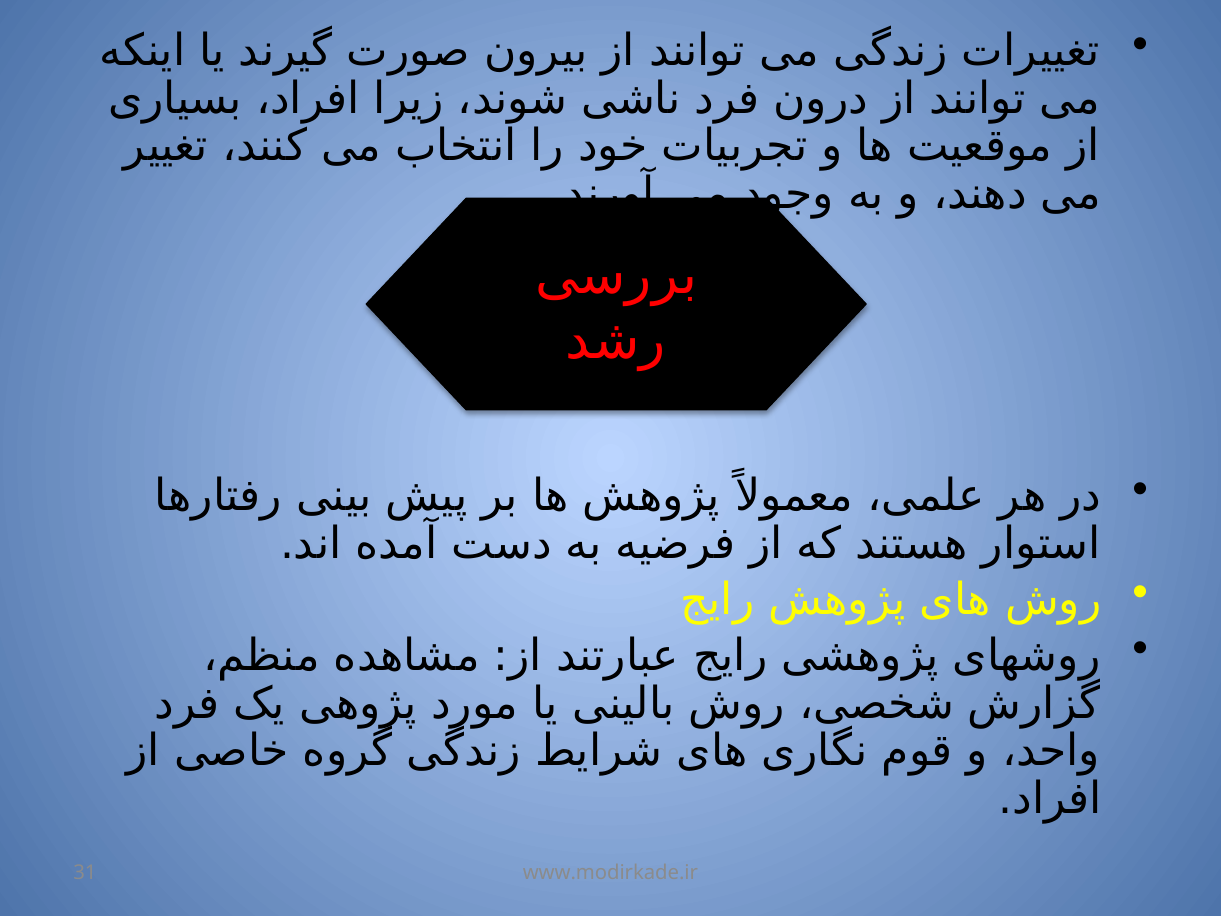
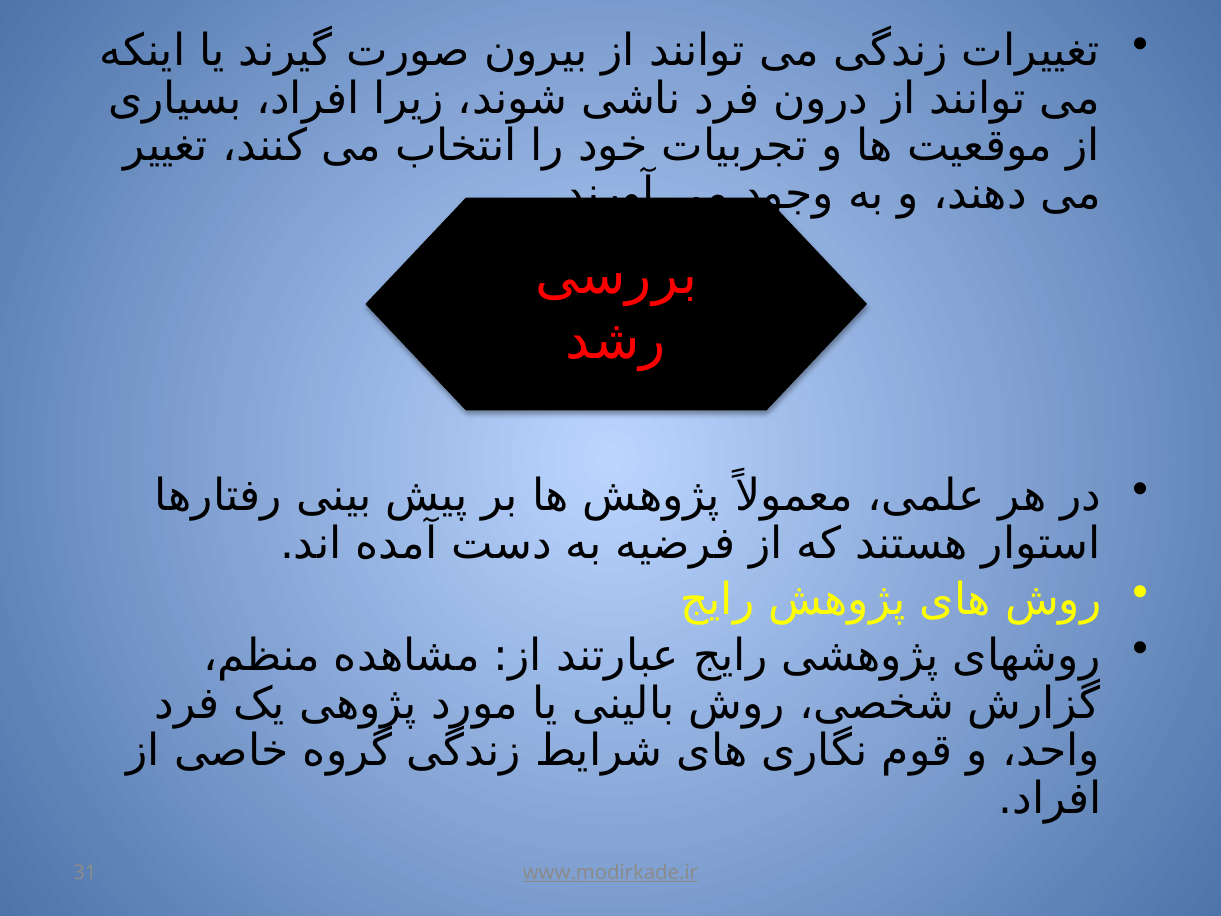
www.modirkade.ir underline: none -> present (610, 873)
